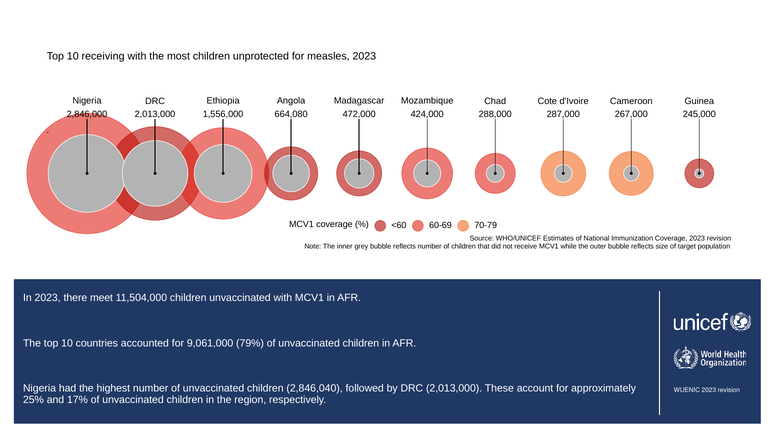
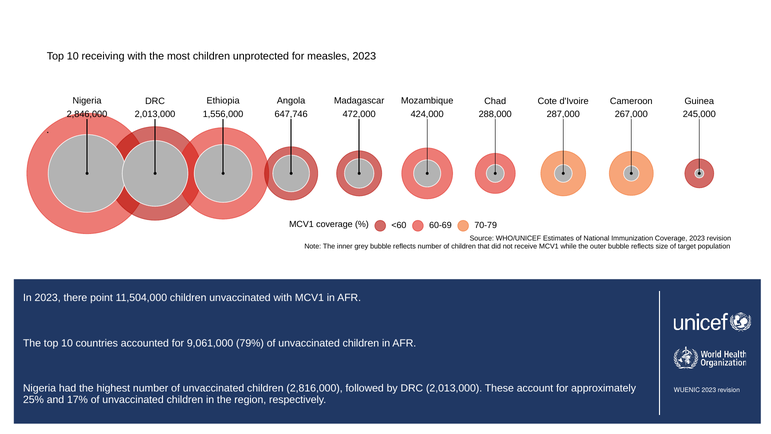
664,080: 664,080 -> 647,746 (291, 114)
meet: meet -> point (101, 298)
2,846,040: 2,846,040 -> 2,816,000 (315, 388)
